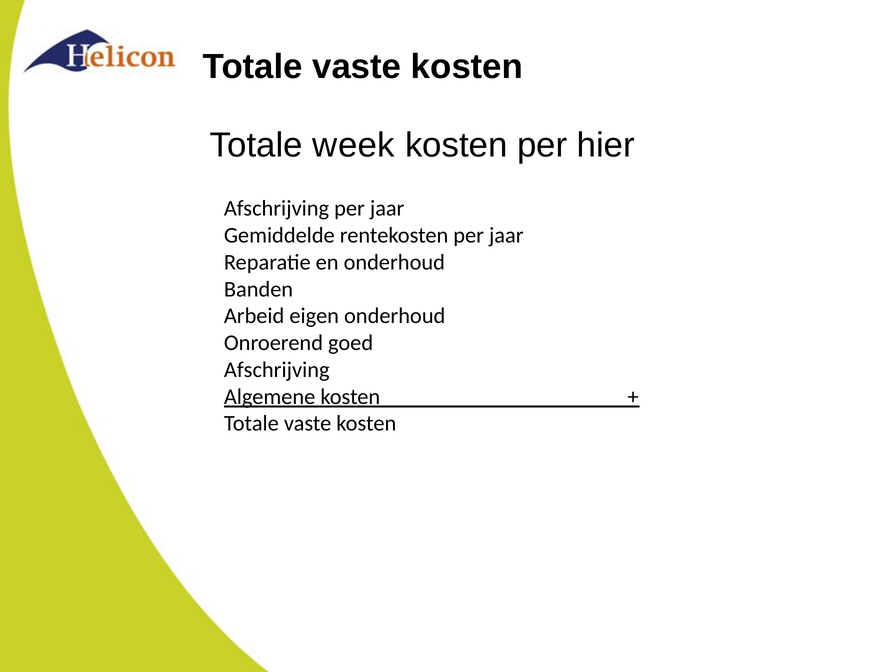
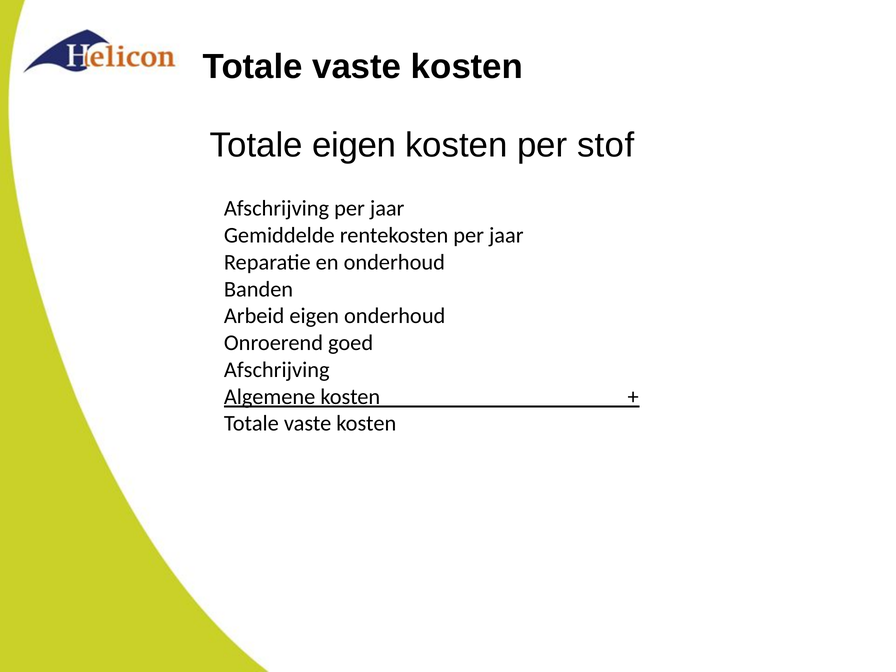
Totale week: week -> eigen (354, 145)
hier: hier -> stof (606, 145)
